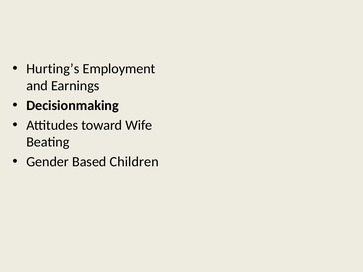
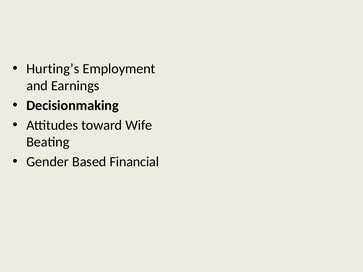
Children: Children -> Financial (134, 162)
